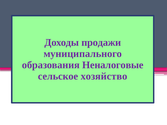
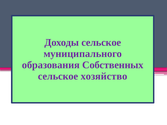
Доходы продажи: продажи -> сельское (101, 42)
Неналоговые: Неналоговые -> Собственных (113, 65)
